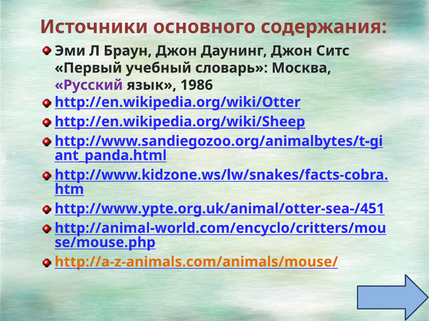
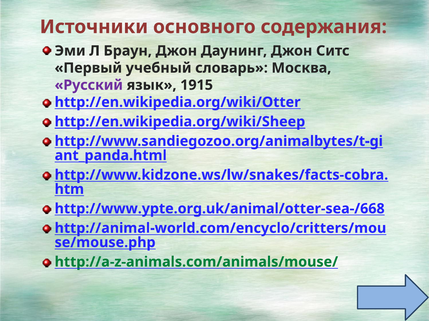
1986: 1986 -> 1915 (197, 85)
http://www.ypte.org.uk/animal/otter-sea-/451: http://www.ypte.org.uk/animal/otter-sea-/451 -> http://www.ypte.org.uk/animal/otter-sea-/668 (220, 209)
http://a-z-animals.com/animals/mouse/ colour: orange -> green (196, 262)
